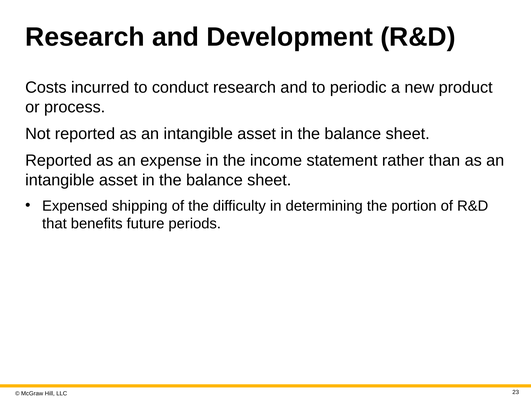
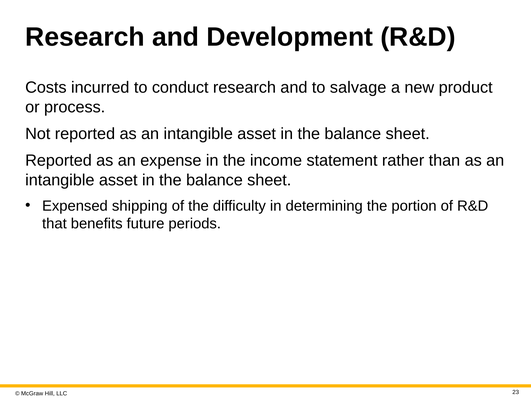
periodic: periodic -> salvage (358, 88)
